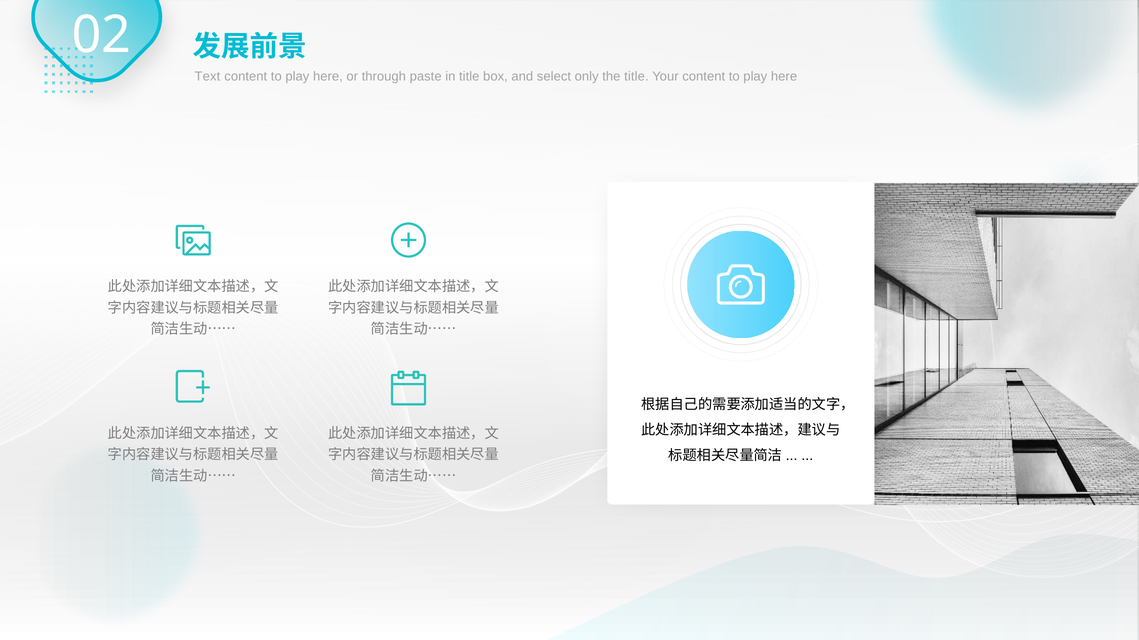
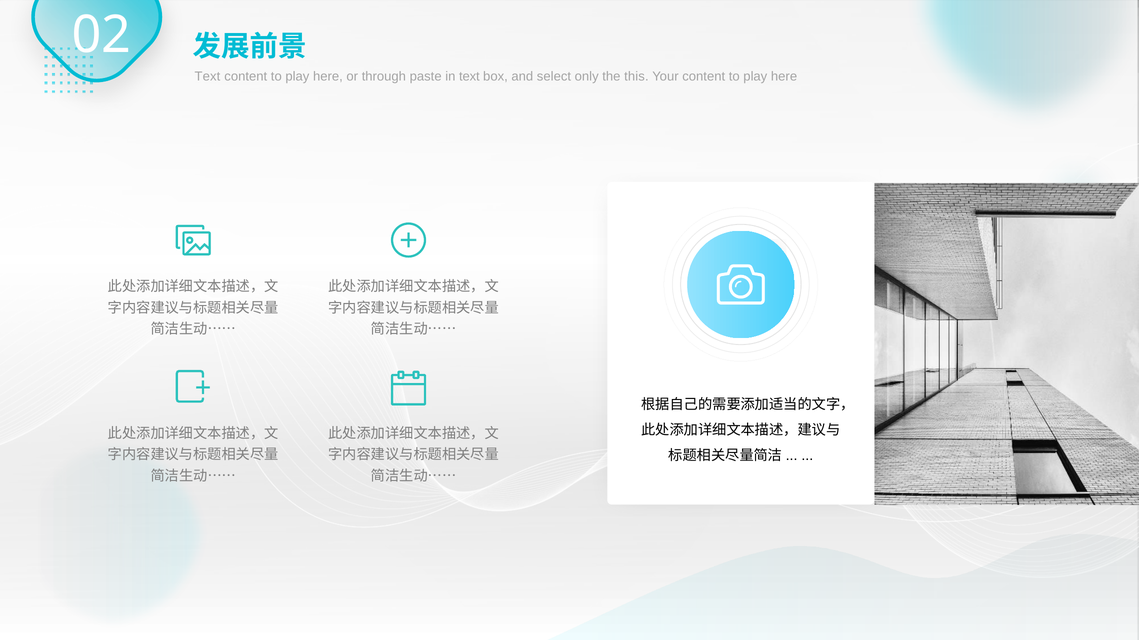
in title: title -> text (469, 76)
the title: title -> this (636, 76)
